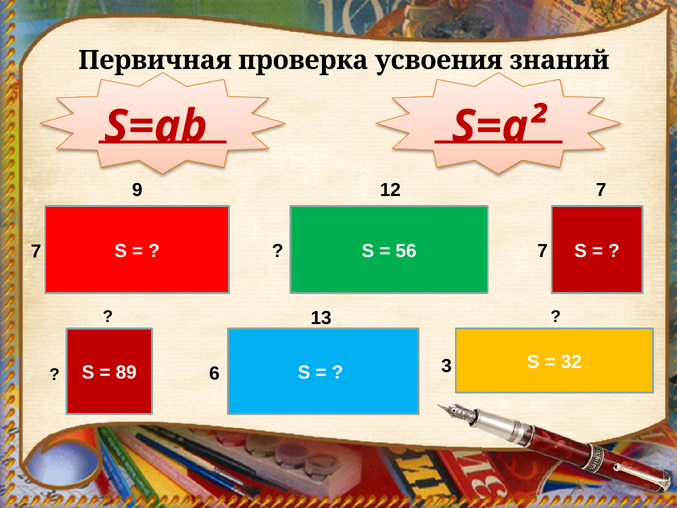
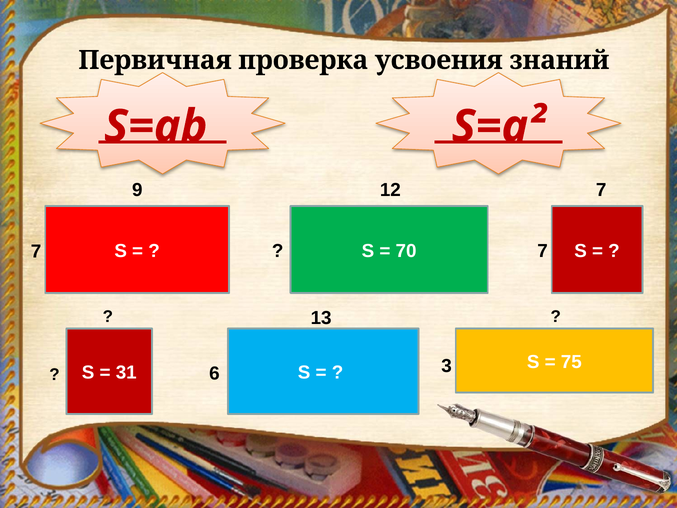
56: 56 -> 70 (406, 251)
32: 32 -> 75 (571, 362)
89: 89 -> 31 (126, 372)
